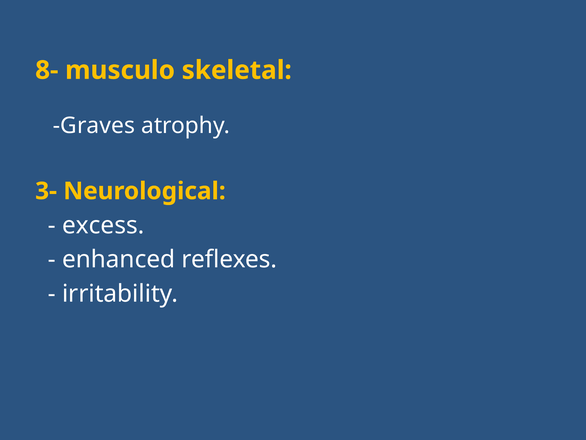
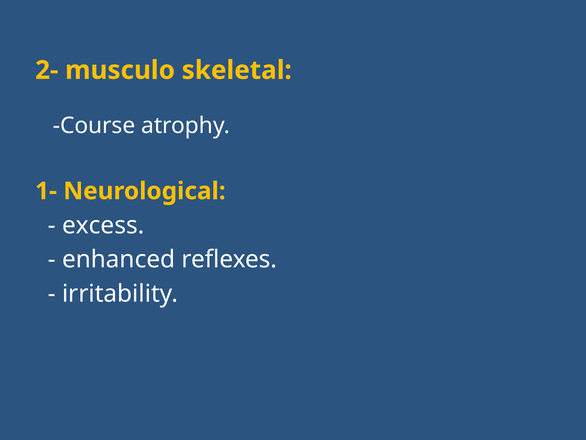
8-: 8- -> 2- (47, 70)
Graves: Graves -> Course (94, 126)
3-: 3- -> 1- (46, 191)
